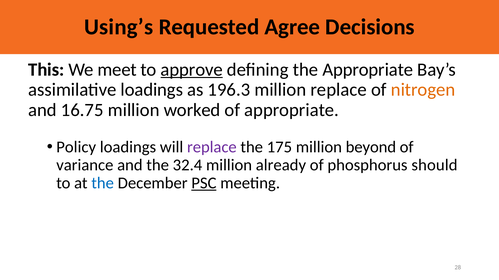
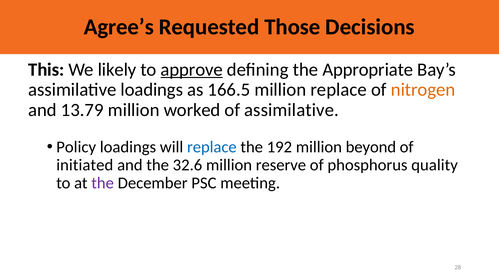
Using’s: Using’s -> Agree’s (119, 27)
Agree: Agree -> Those (292, 27)
meet: meet -> likely (117, 70)
196.3: 196.3 -> 166.5 (229, 90)
16.75: 16.75 -> 13.79 (82, 110)
of appropriate: appropriate -> assimilative (292, 110)
replace colour: purple -> blue (212, 147)
175: 175 -> 192 (279, 147)
variance: variance -> initiated (85, 165)
32.4: 32.4 -> 32.6 (187, 165)
already: already -> reserve (281, 165)
should: should -> quality (435, 165)
the colour: blue -> purple (103, 183)
PSC underline: present -> none (204, 183)
